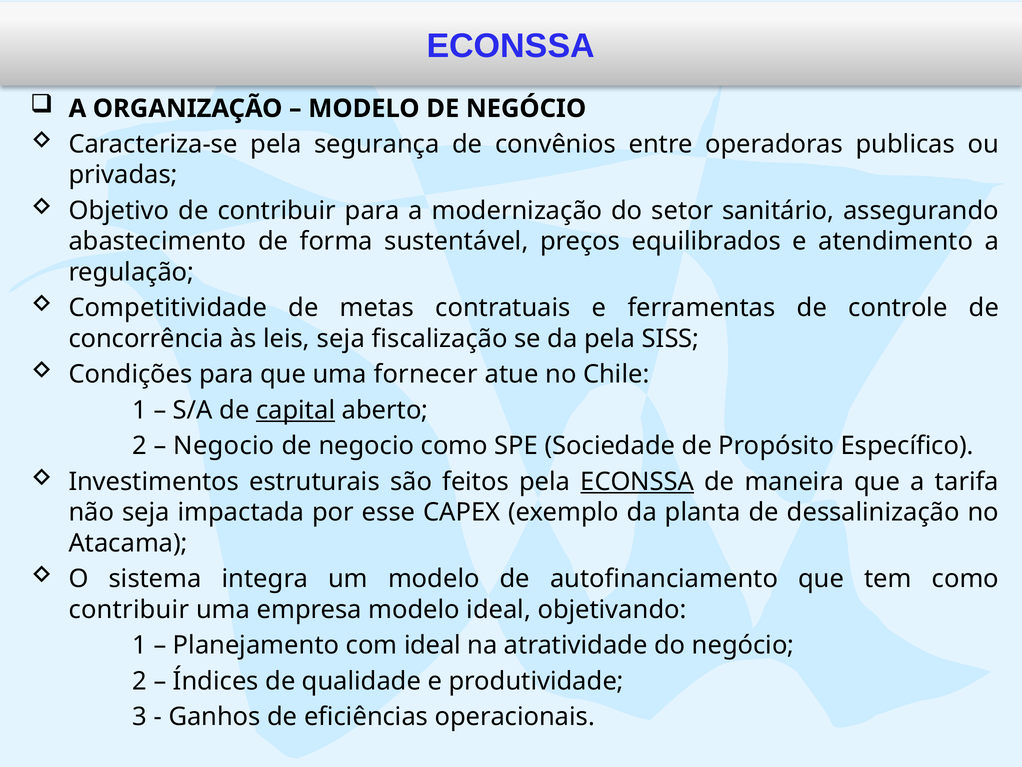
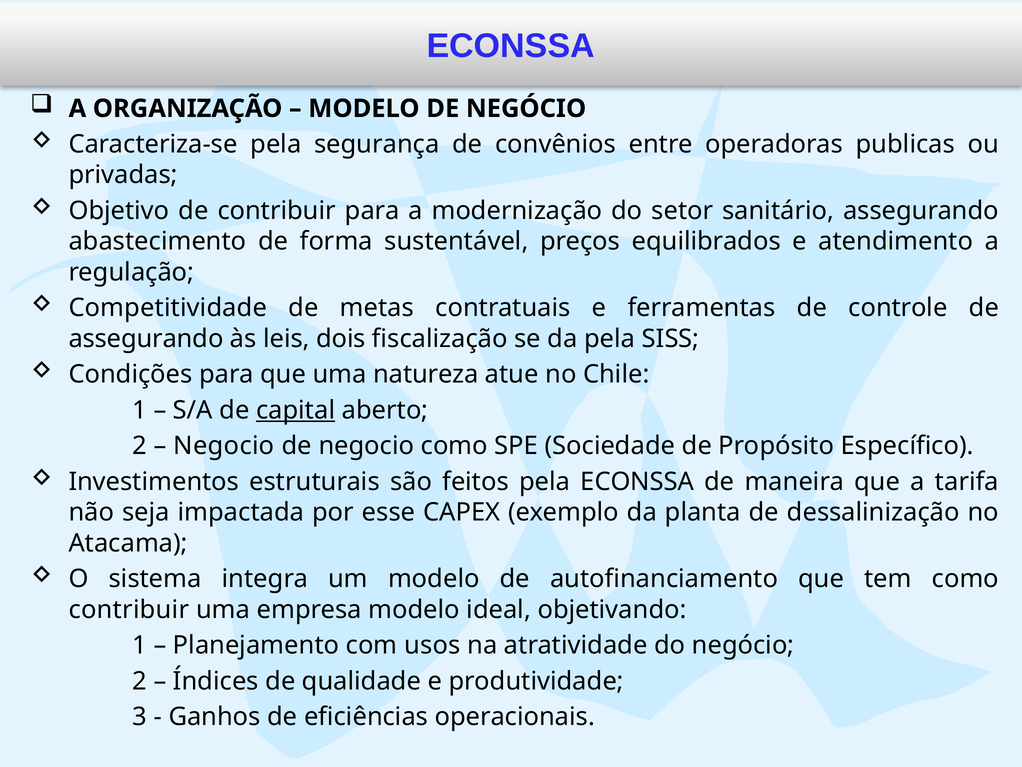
concorrência: concorrência -> assegurando (146, 338)
leis seja: seja -> dois (341, 338)
fornecer: fornecer -> natureza (426, 374)
ECONSSA underline: present -> none (637, 481)
com ideal: ideal -> usos (432, 645)
